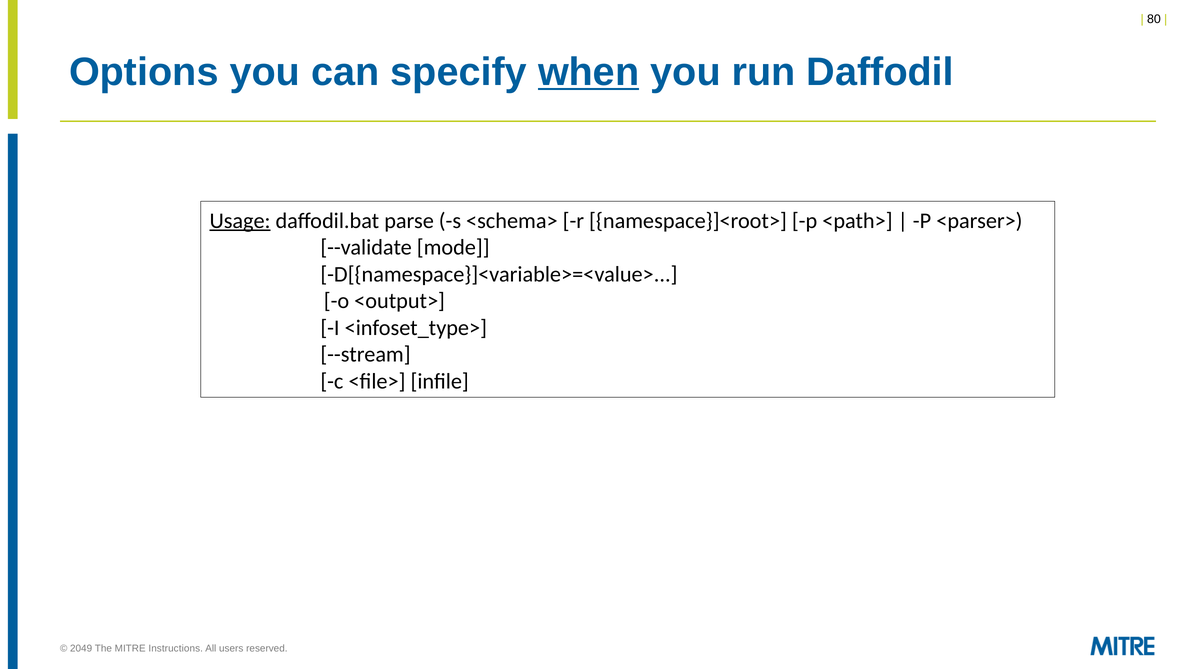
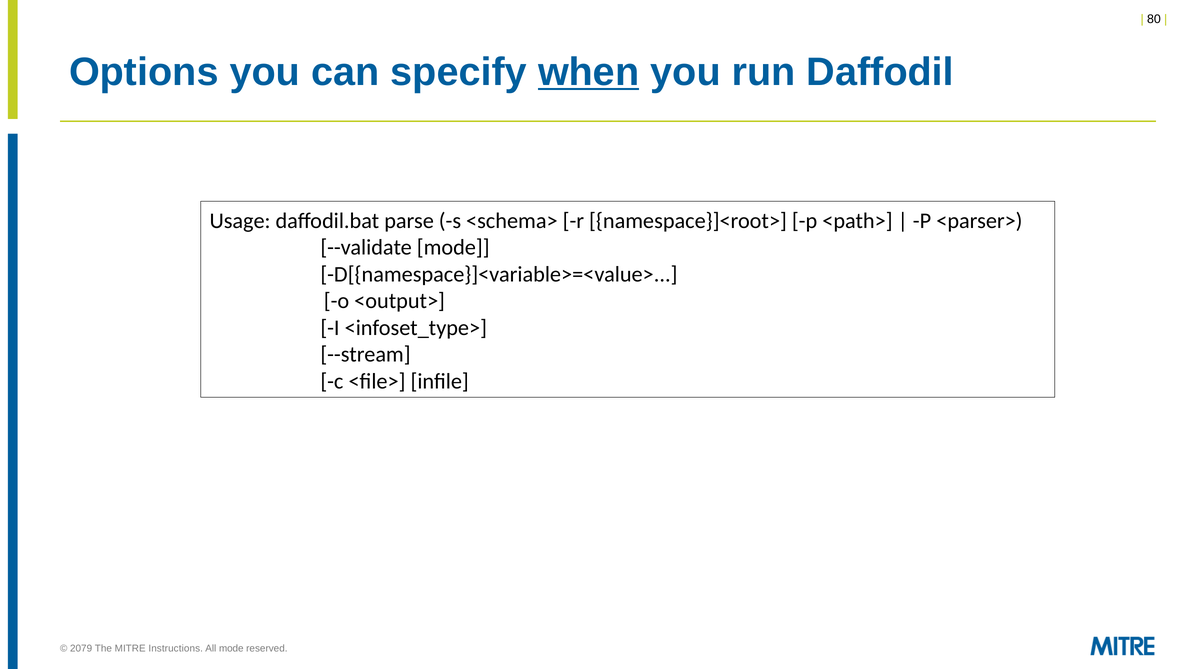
Usage underline: present -> none (240, 221)
2049: 2049 -> 2079 (81, 648)
All users: users -> mode (231, 648)
